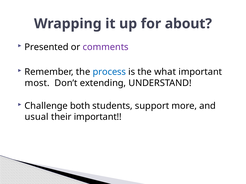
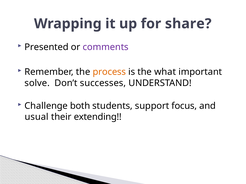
about: about -> share (188, 24)
process colour: blue -> orange (109, 72)
most: most -> solve (37, 83)
extending: extending -> successes (103, 83)
more: more -> focus (184, 106)
their important: important -> extending (98, 117)
